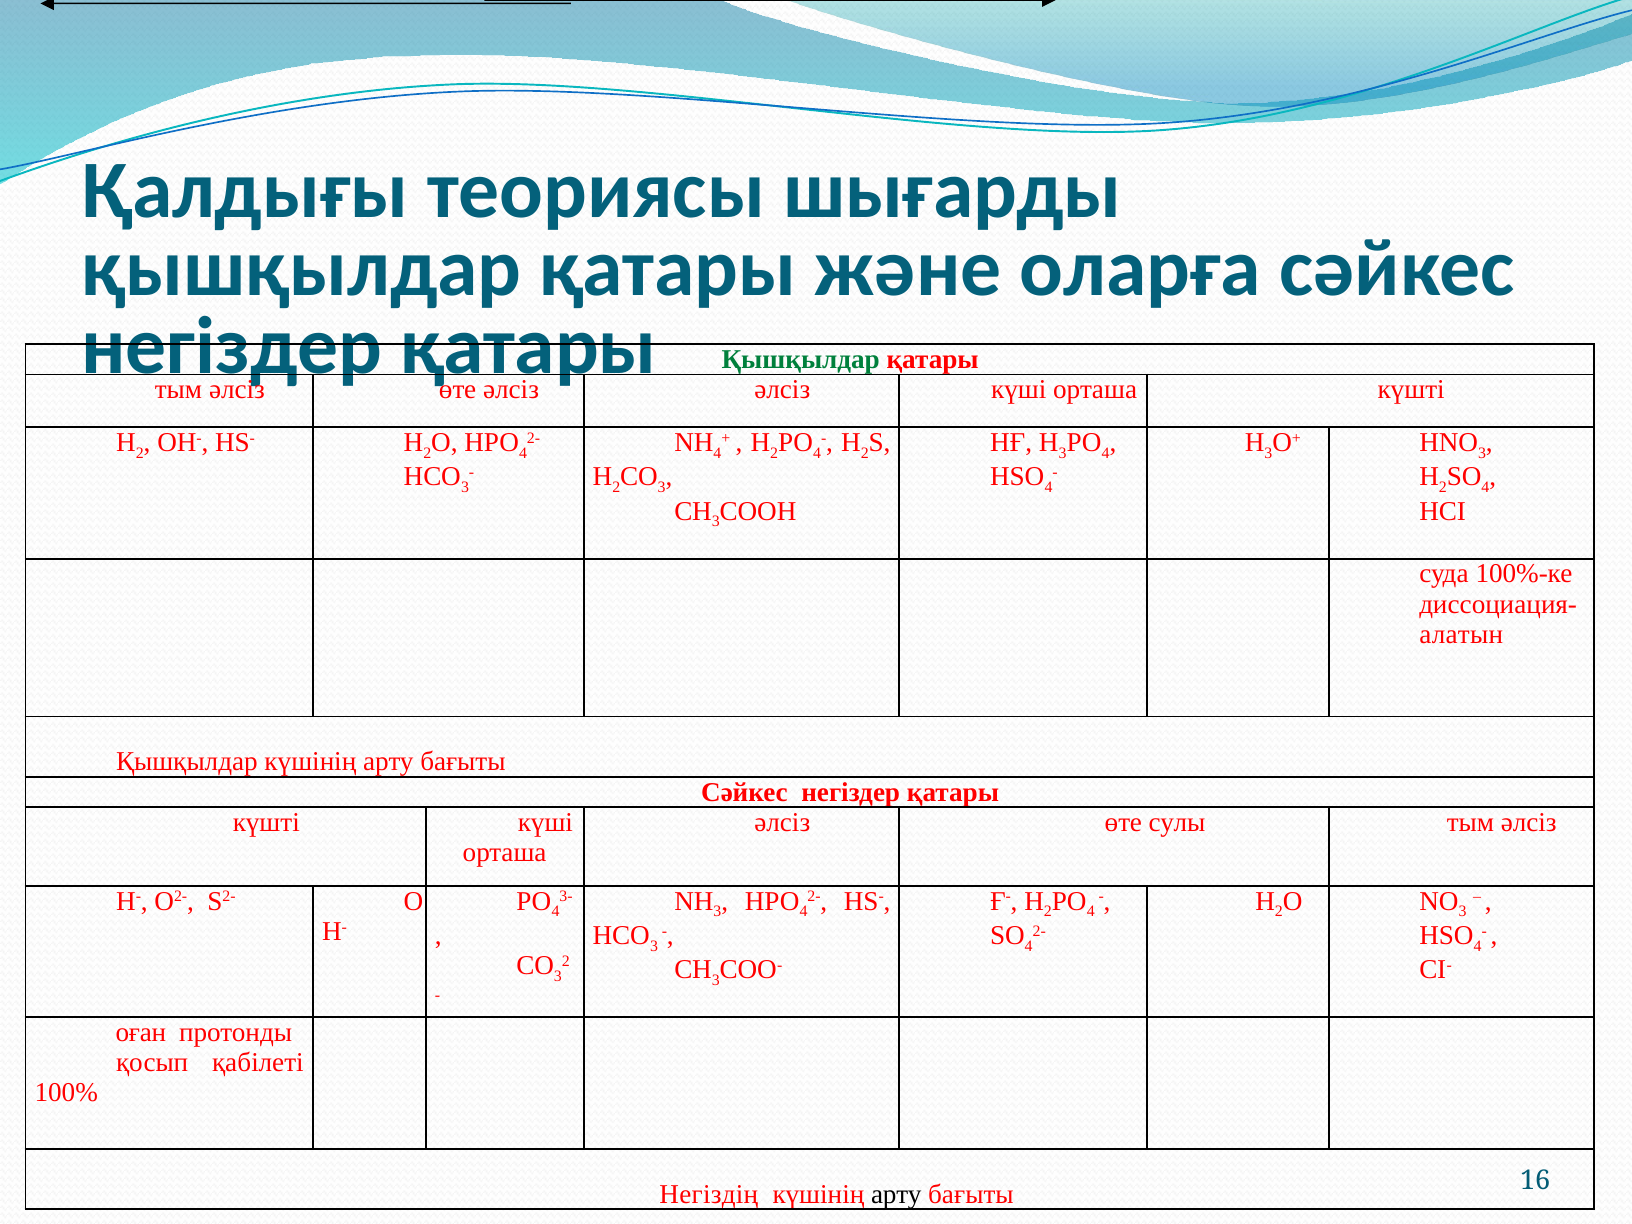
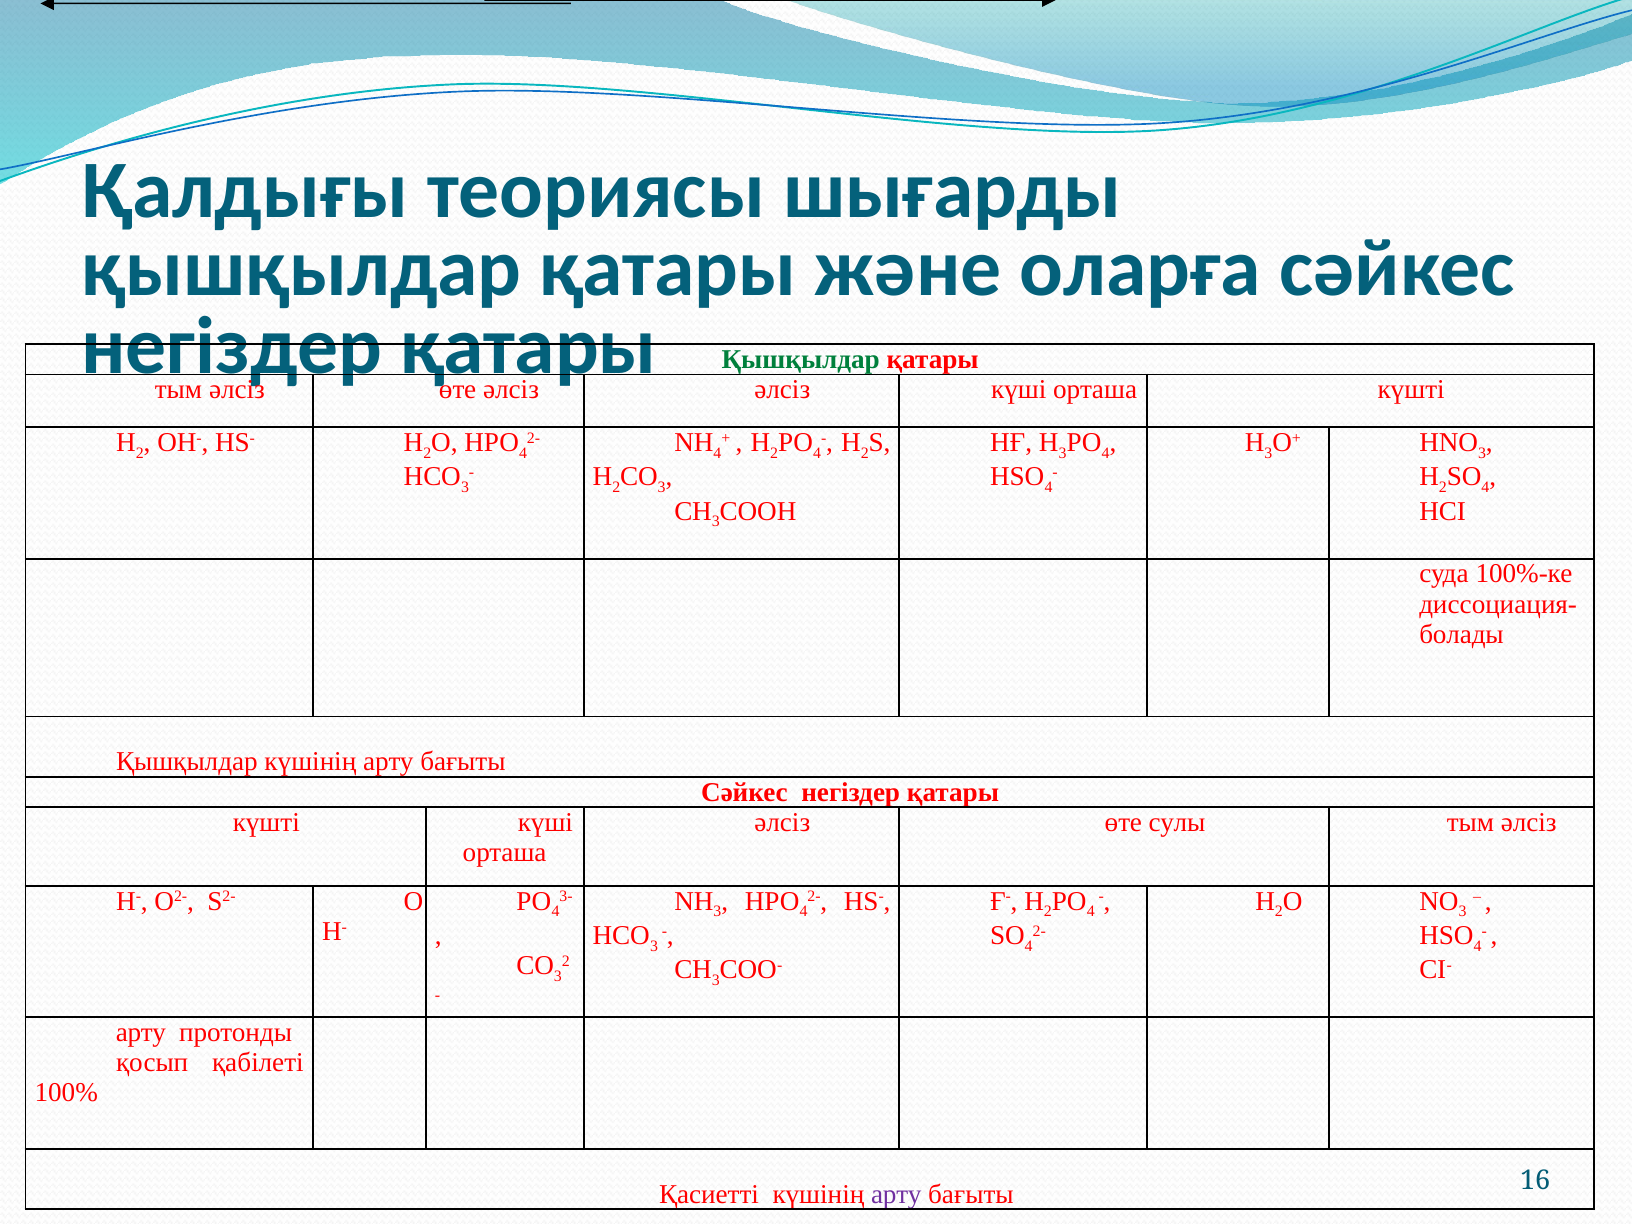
алатын: алатын -> болады (1461, 634)
оған: оған -> арту (141, 1033)
Негіздің: Негіздің -> Қасиетті (709, 1194)
арту colour: black -> purple (896, 1194)
